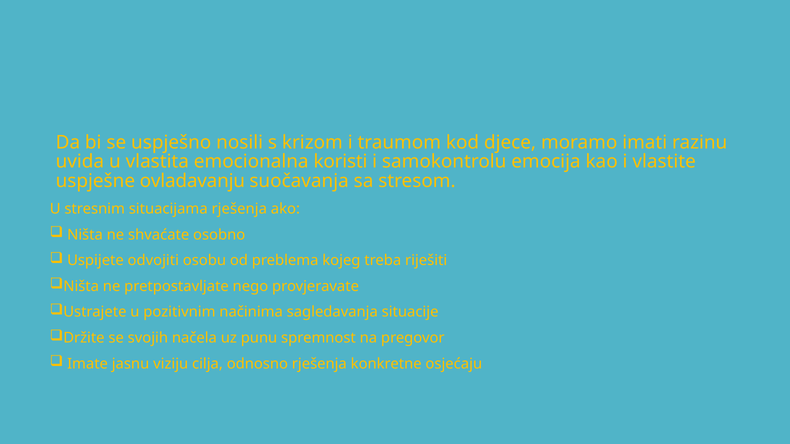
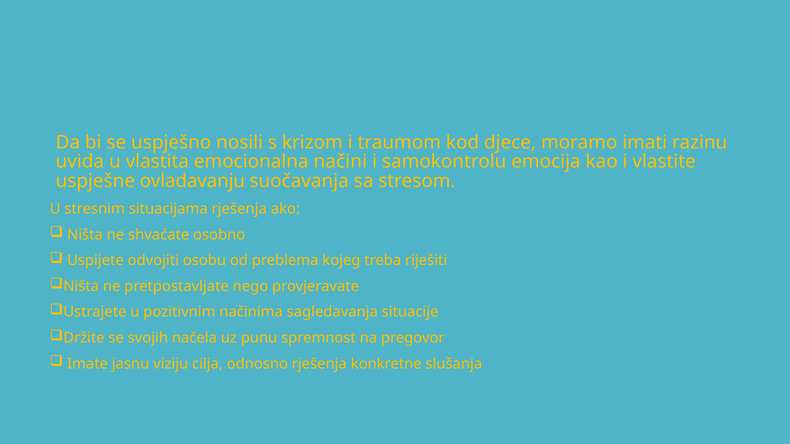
koristi: koristi -> načini (340, 162)
osjećaju: osjećaju -> slušanja (454, 364)
